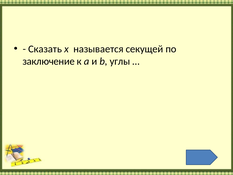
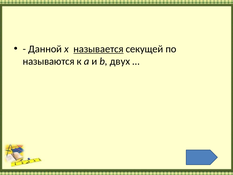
Сказать: Сказать -> Данной (45, 49)
называется underline: none -> present (98, 49)
заключение: заключение -> называются (49, 61)
углы: углы -> двух (120, 61)
